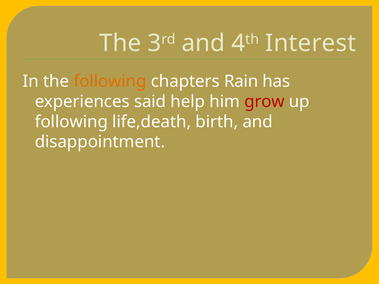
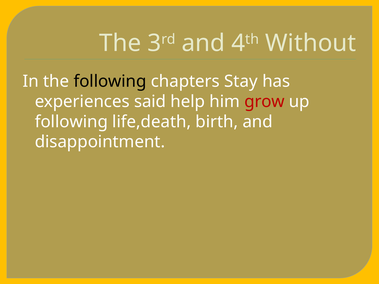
Interest: Interest -> Without (311, 43)
following colour: orange -> black (110, 81)
Rain: Rain -> Stay (241, 81)
